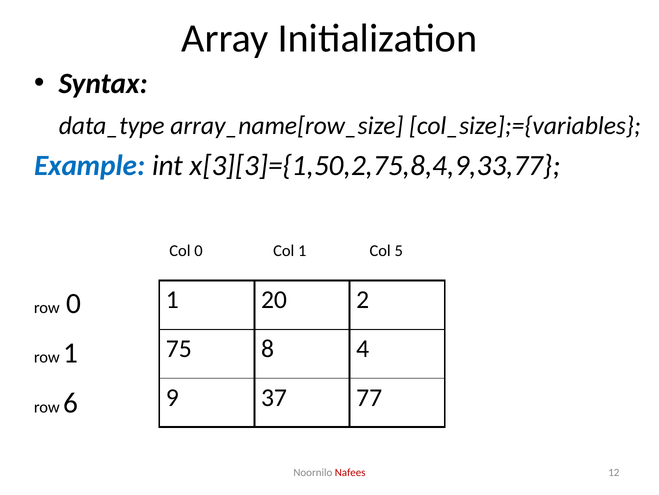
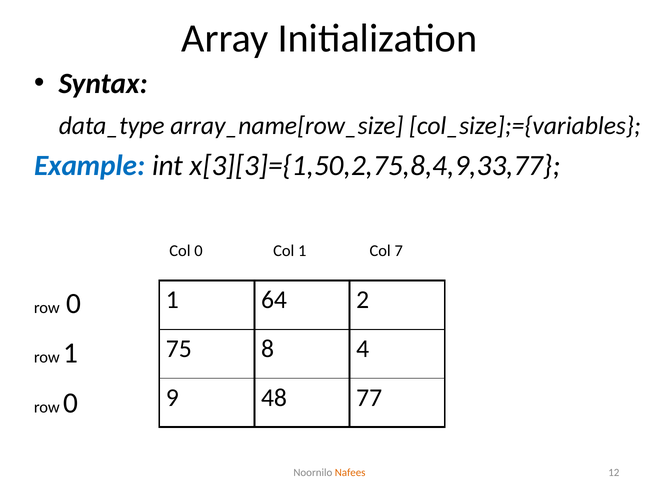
5: 5 -> 7 (399, 250)
20: 20 -> 64 (274, 299)
37: 37 -> 48 (274, 397)
6: 6 -> 0 (71, 403)
Nafees colour: red -> orange (350, 472)
